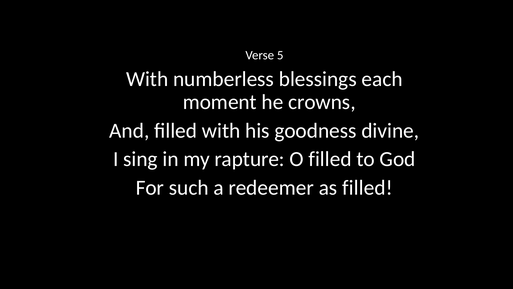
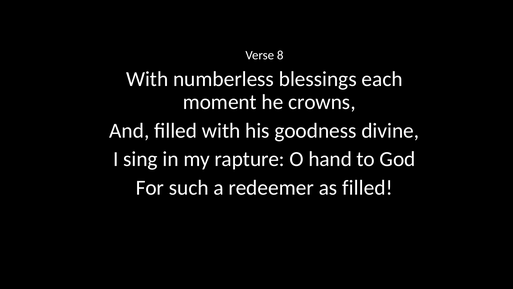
5: 5 -> 8 (280, 55)
O filled: filled -> hand (330, 159)
